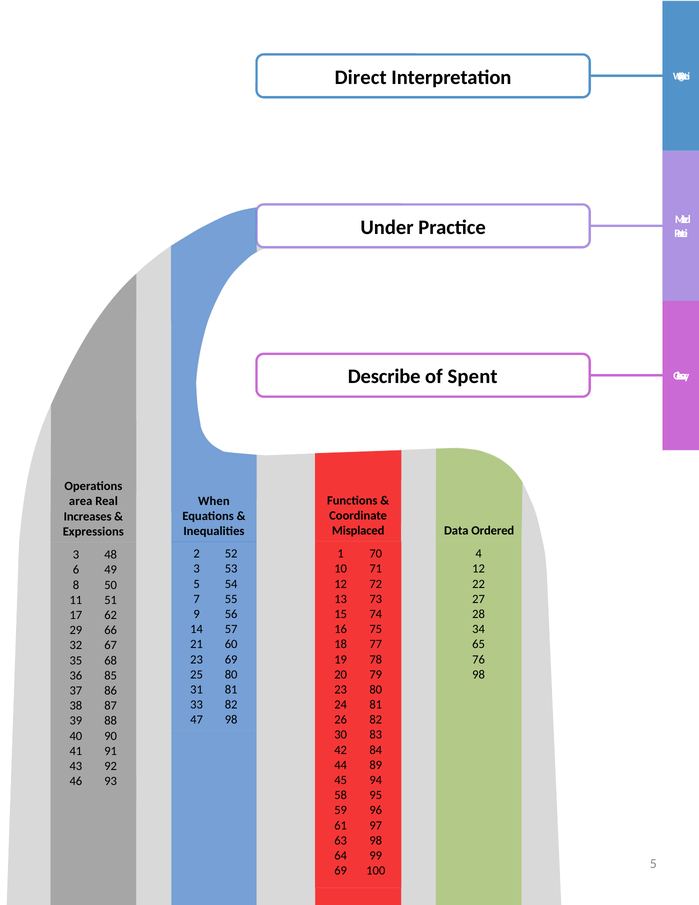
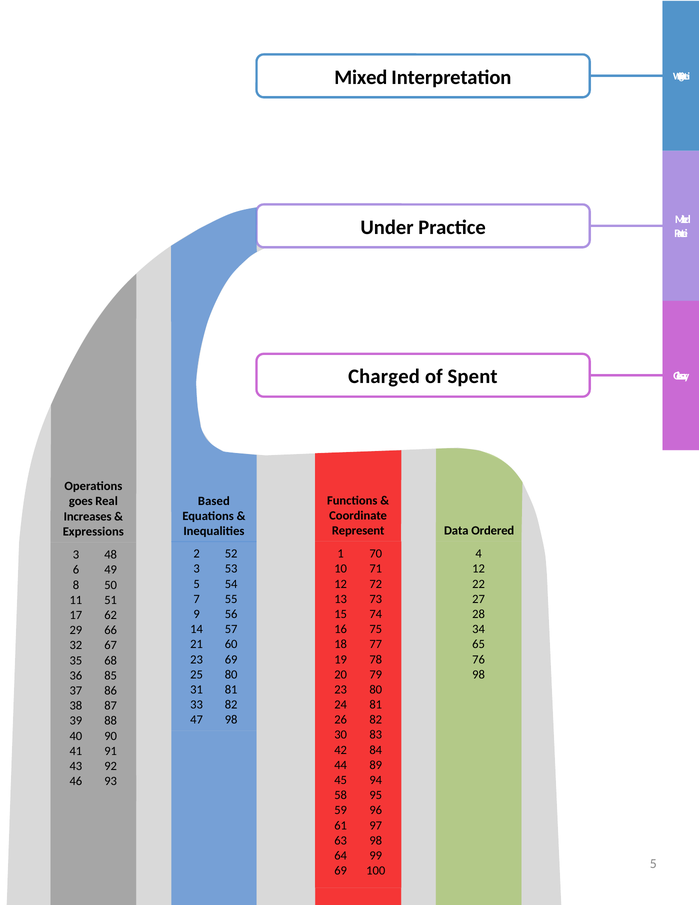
Direct: Direct -> Mixed (361, 77)
Describe: Describe -> Charged (384, 377)
When: When -> Based (214, 501)
area: area -> goes (81, 501)
Misplaced: Misplaced -> Represent (358, 530)
